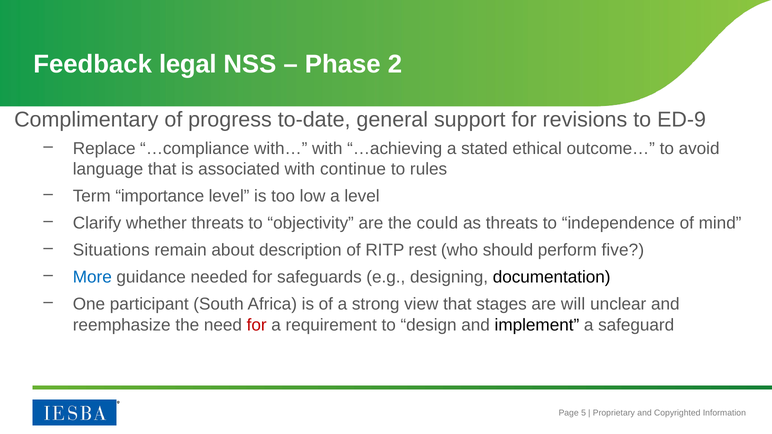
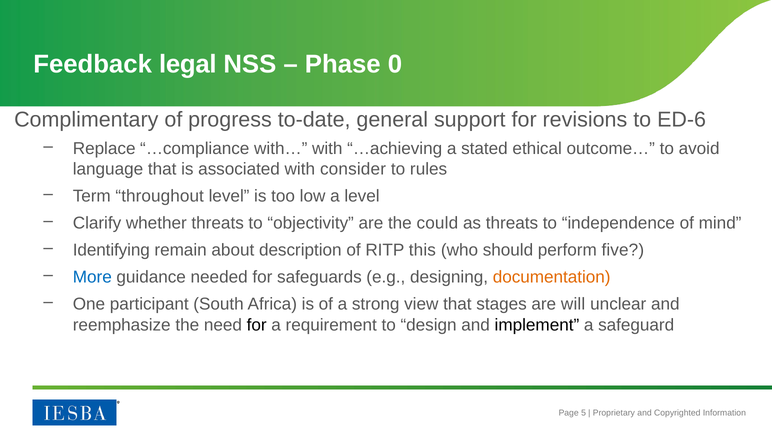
2: 2 -> 0 (395, 64)
ED-9: ED-9 -> ED-6 (682, 120)
continue: continue -> consider (353, 169)
importance: importance -> throughout (160, 196)
Situations: Situations -> Identifying (111, 250)
rest: rest -> this (422, 250)
documentation colour: black -> orange (552, 277)
for colour: red -> black (257, 325)
